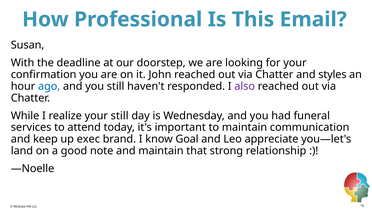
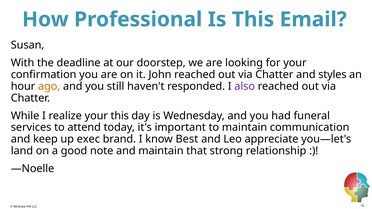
ago colour: blue -> orange (49, 86)
your still: still -> this (120, 116)
Goal: Goal -> Best (187, 139)
